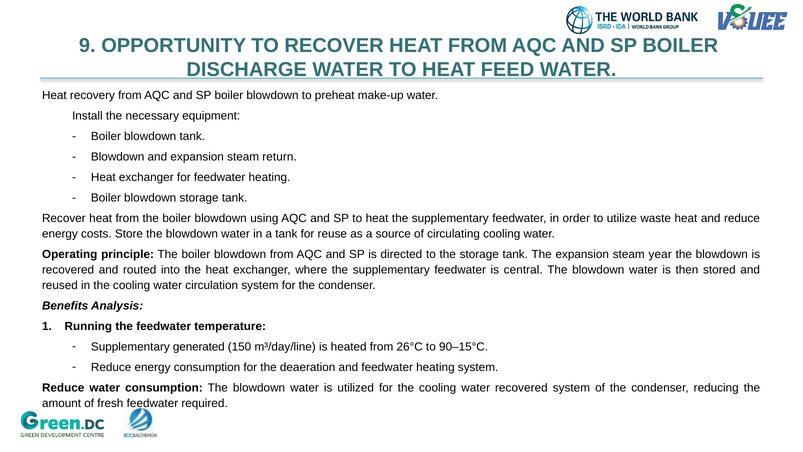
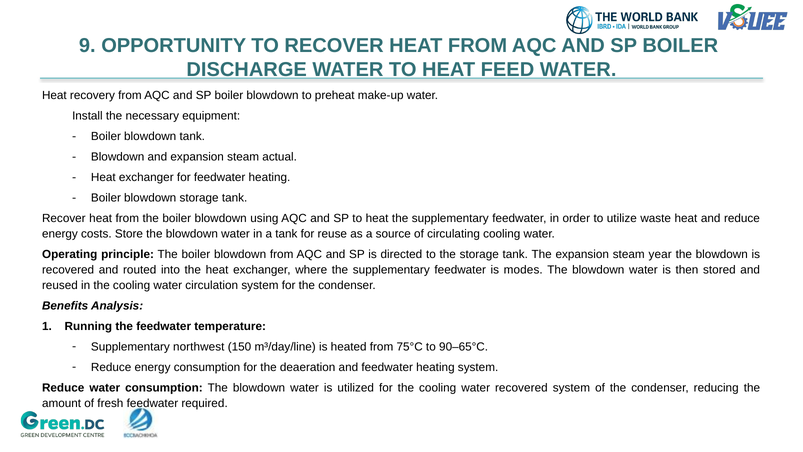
return: return -> actual (280, 157)
central: central -> modes (523, 270)
generated: generated -> northwest (199, 347)
26°C: 26°C -> 75°C (410, 347)
90–15°C: 90–15°C -> 90–65°C (464, 347)
